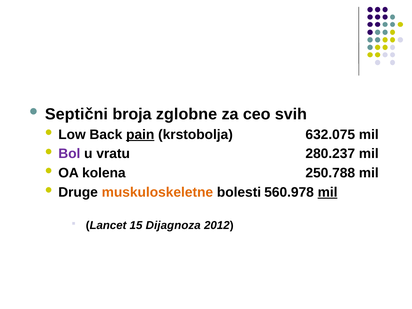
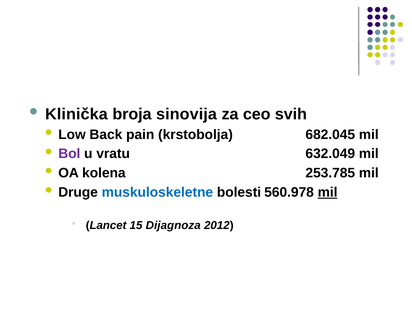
Septični: Septični -> Klinička (76, 114)
zglobne: zglobne -> sinovija (187, 114)
pain underline: present -> none (140, 135)
632.075: 632.075 -> 682.045 (330, 135)
280.237: 280.237 -> 632.049 (330, 154)
250.788: 250.788 -> 253.785 (330, 173)
muskuloskeletne colour: orange -> blue (157, 192)
